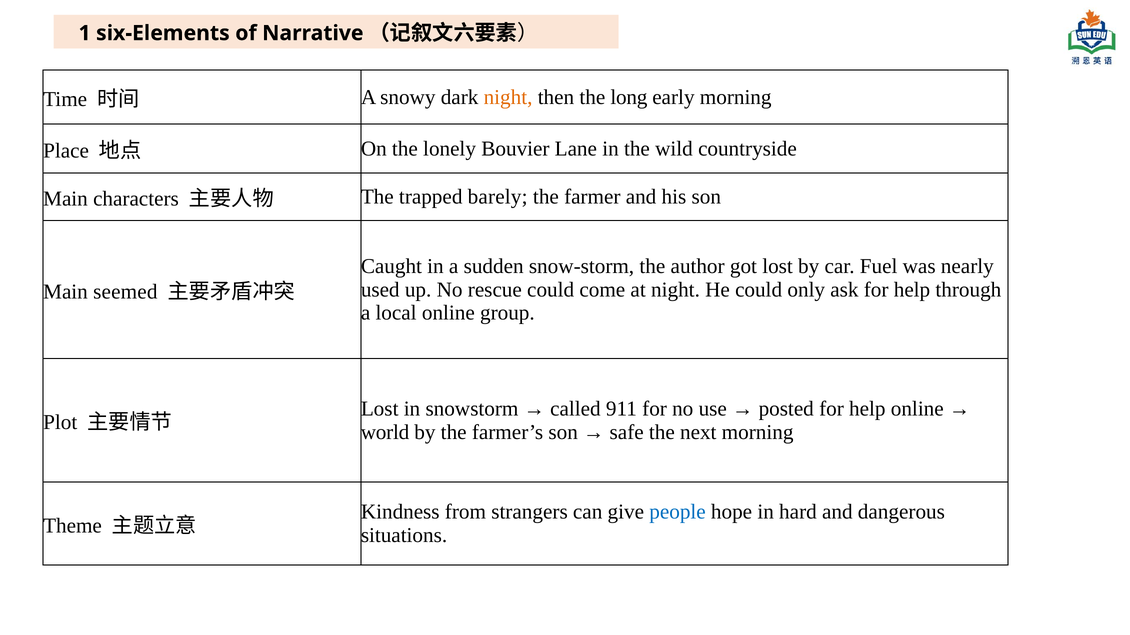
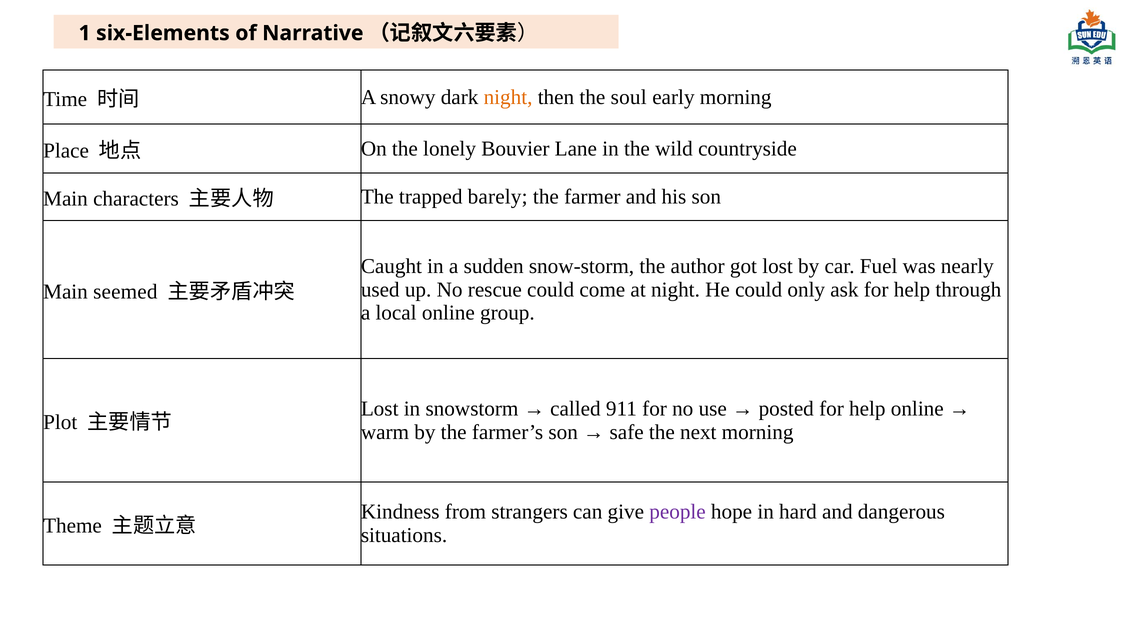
long: long -> soul (629, 97)
world: world -> warm (385, 433)
people colour: blue -> purple (678, 512)
